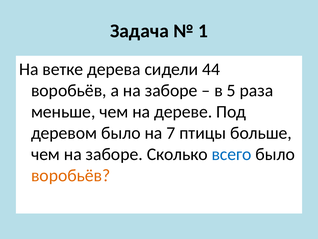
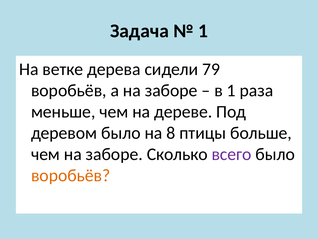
44: 44 -> 79 (211, 69)
в 5: 5 -> 1 (231, 90)
7: 7 -> 8 (171, 133)
всего colour: blue -> purple (232, 154)
